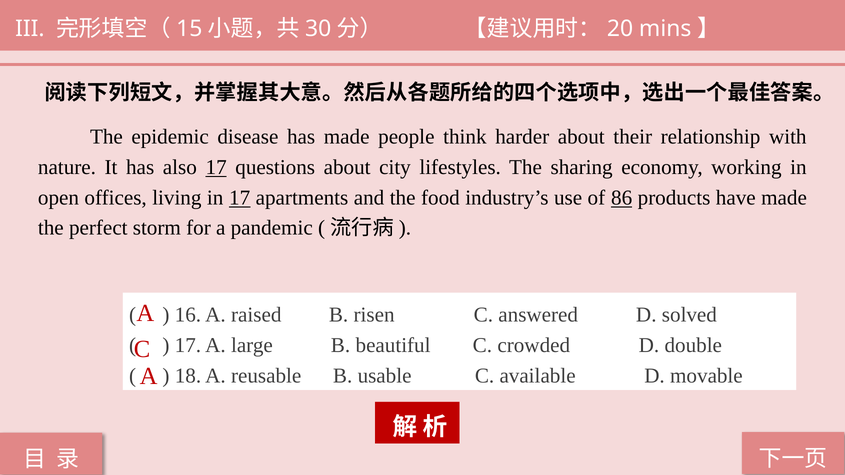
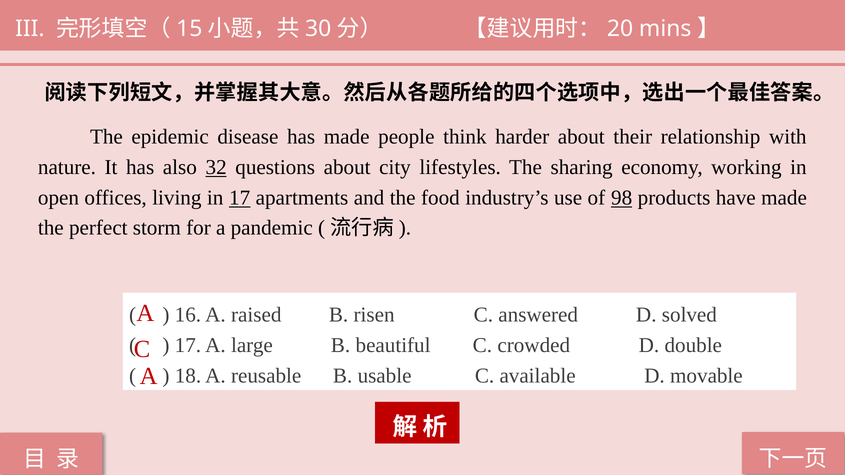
also 17: 17 -> 32 (216, 167)
86: 86 -> 98 (622, 198)
